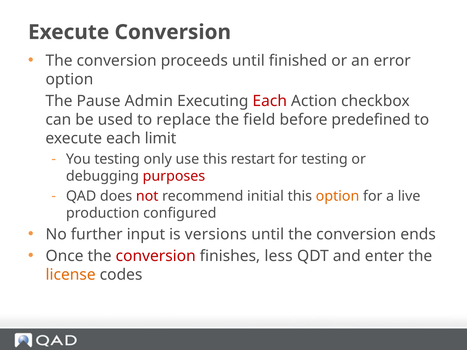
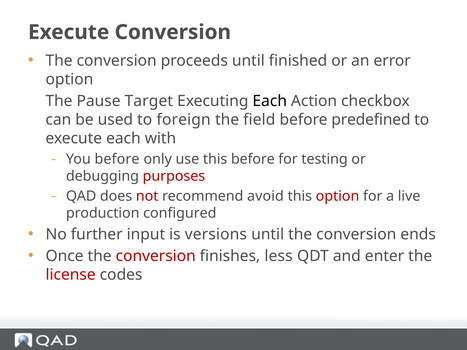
Admin: Admin -> Target (149, 101)
Each colour: red -> black (270, 101)
replace: replace -> foreign (184, 120)
limit: limit -> with (160, 138)
You testing: testing -> before (117, 159)
this restart: restart -> before (253, 159)
initial: initial -> avoid (265, 196)
option colour: orange -> red (338, 196)
license colour: orange -> red (71, 275)
